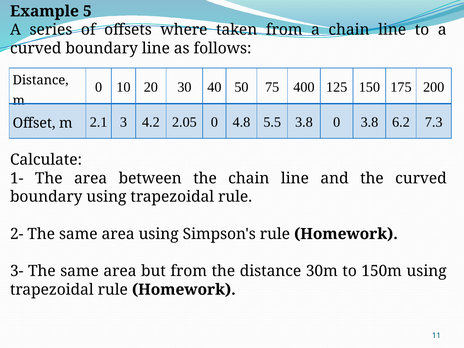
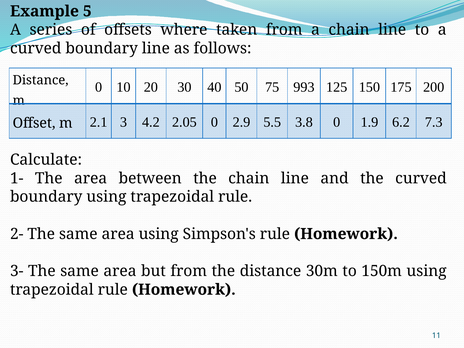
400: 400 -> 993 (304, 87)
4.8: 4.8 -> 2.9 (241, 122)
0 3.8: 3.8 -> 1.9 (369, 122)
